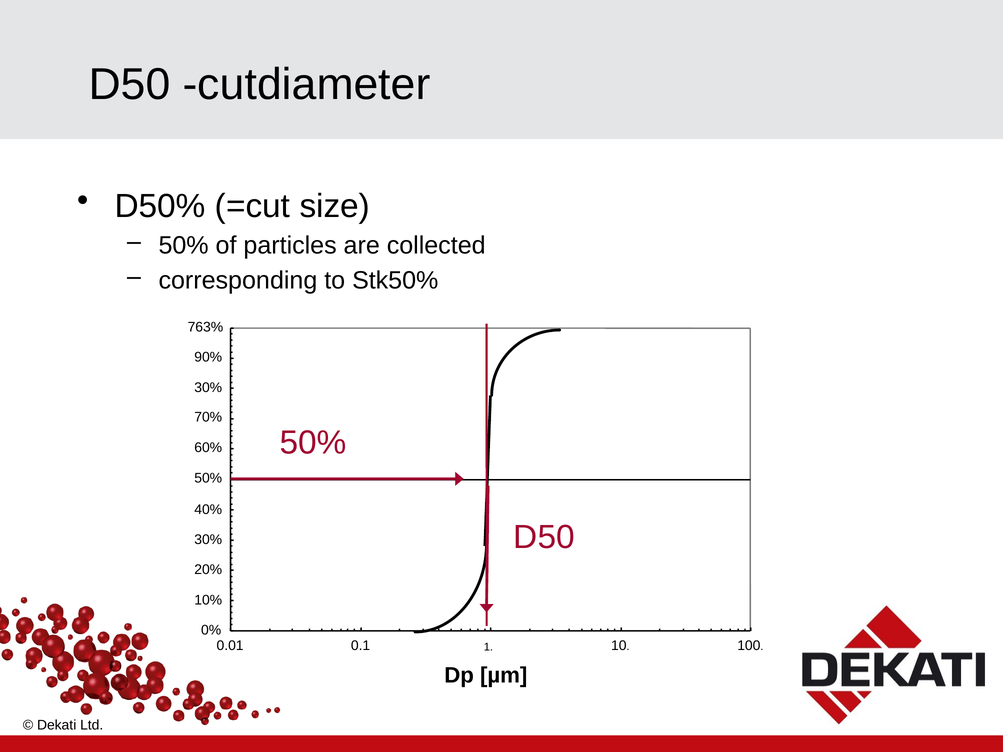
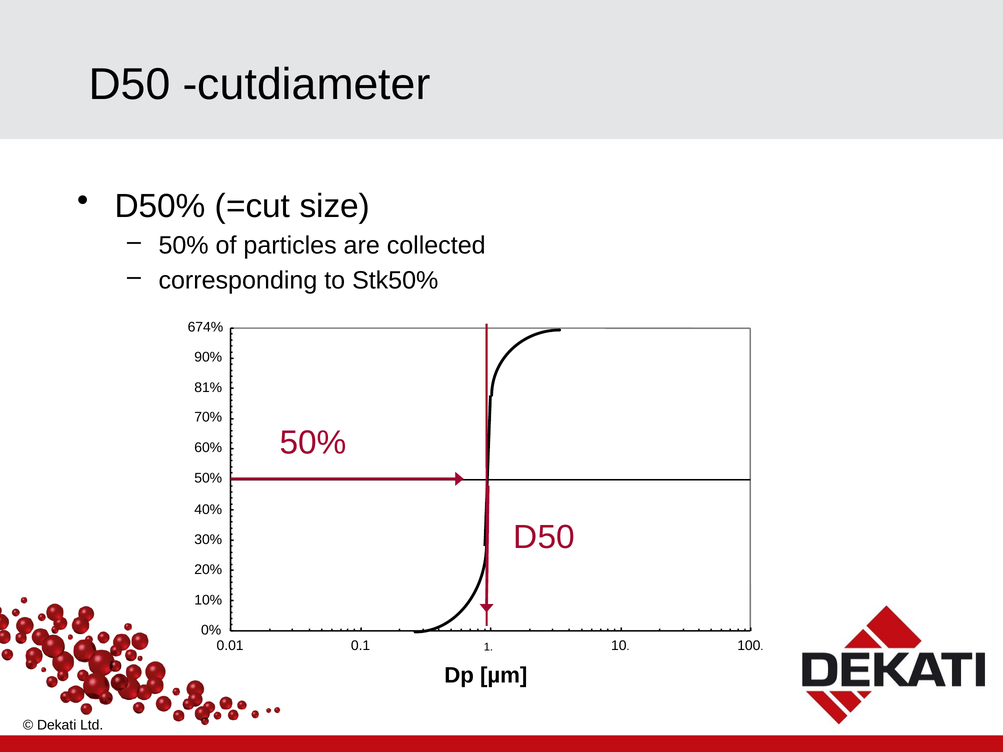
763%: 763% -> 674% (205, 327)
30%: 30% -> 81% (208, 388)
